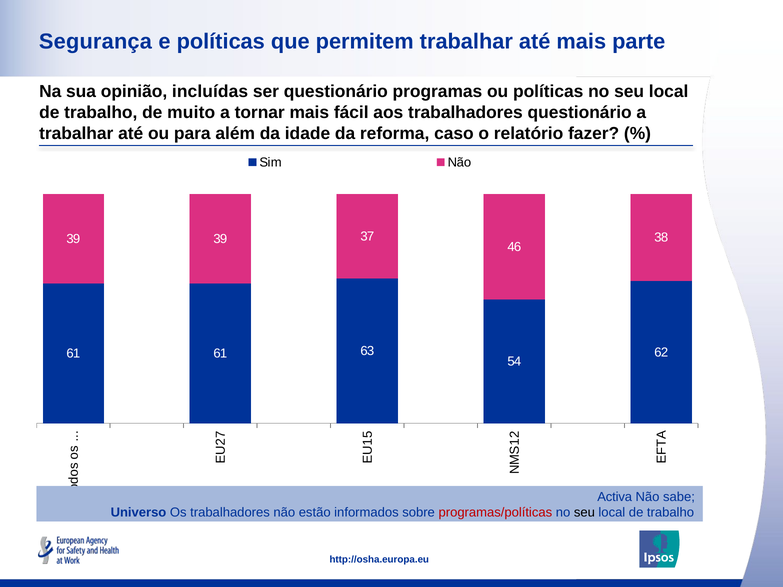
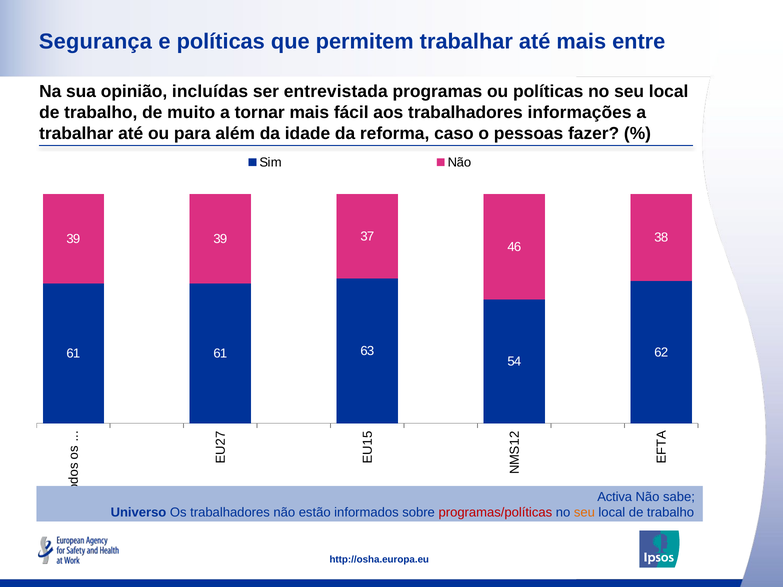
parte: parte -> entre (639, 42)
ser questionário: questionário -> entrevistada (336, 92)
trabalhadores questionário: questionário -> informações (580, 113)
relatório: relatório -> pessoas (529, 134)
seu colour: black -> orange (584, 513)
